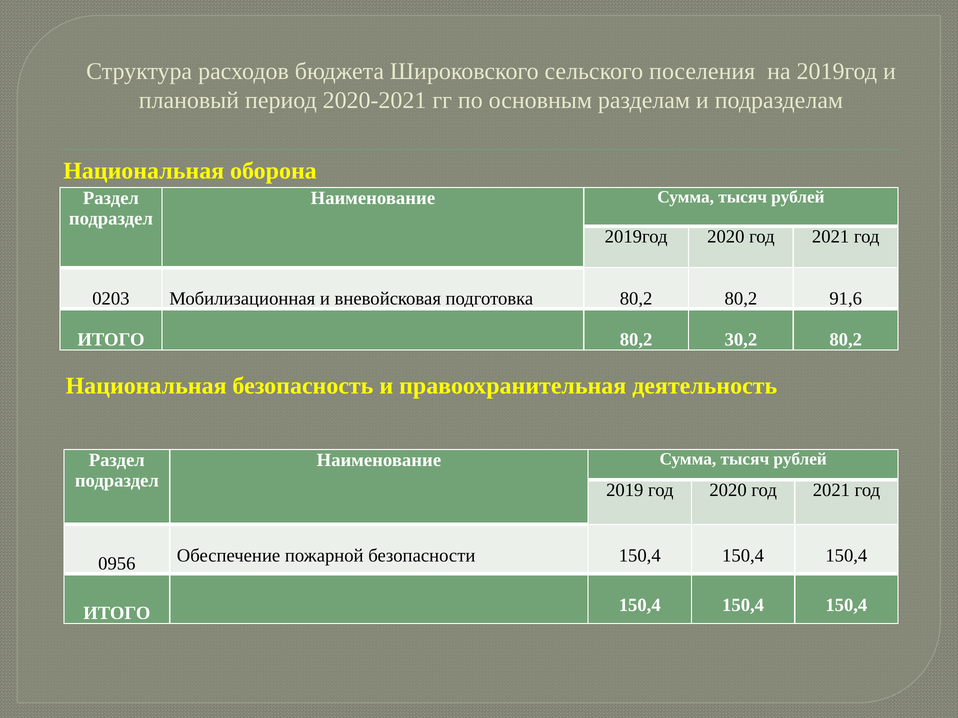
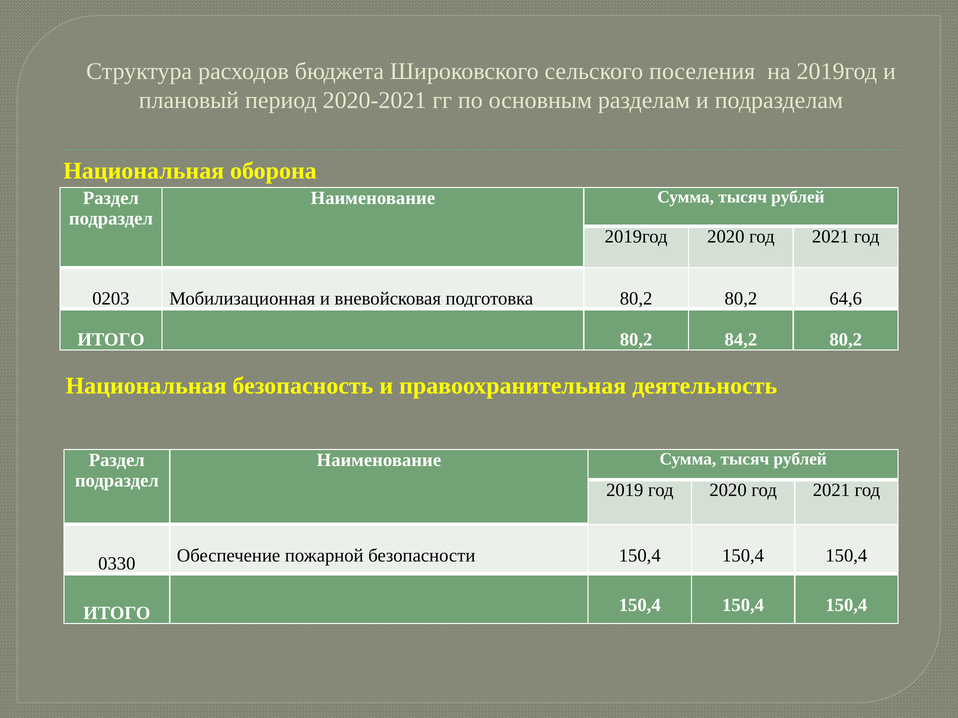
91,6: 91,6 -> 64,6 (846, 299)
30,2: 30,2 -> 84,2 (741, 340)
0956: 0956 -> 0330 (117, 564)
